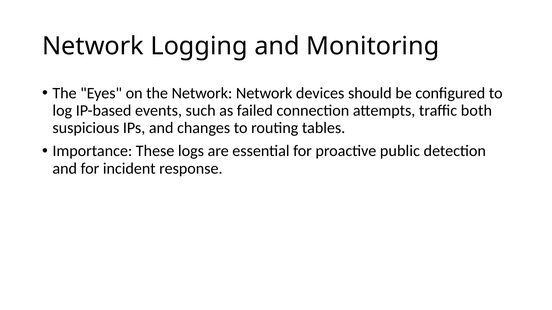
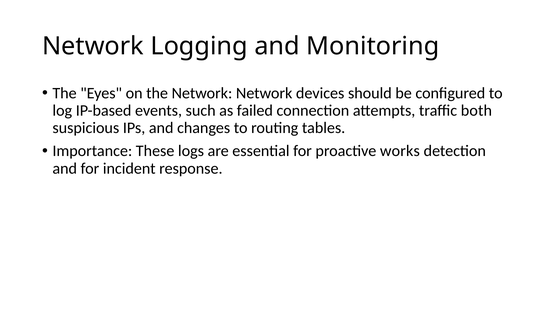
public: public -> works (400, 151)
